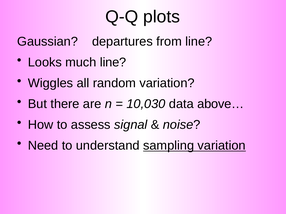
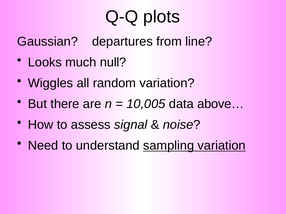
much line: line -> null (113, 62)
10,030: 10,030 -> 10,005 (146, 104)
